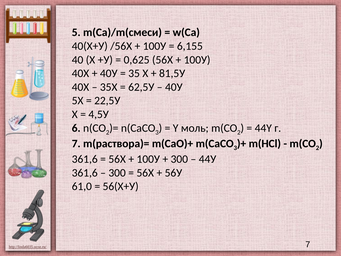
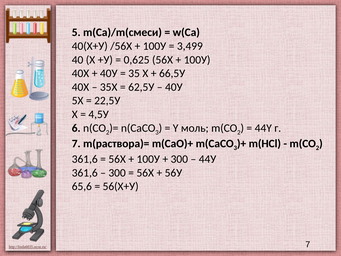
6,155: 6,155 -> 3,499 (190, 46)
81,5У: 81,5У -> 66,5У (172, 73)
61,0: 61,0 -> 65,6 (82, 186)
